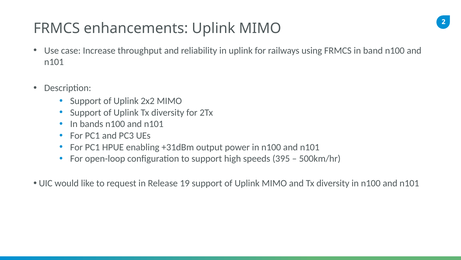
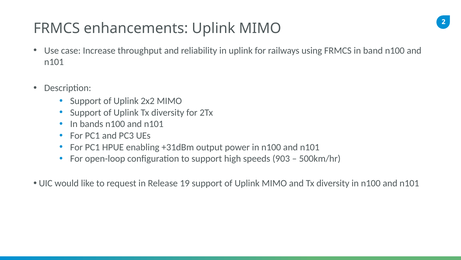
395: 395 -> 903 (281, 158)
